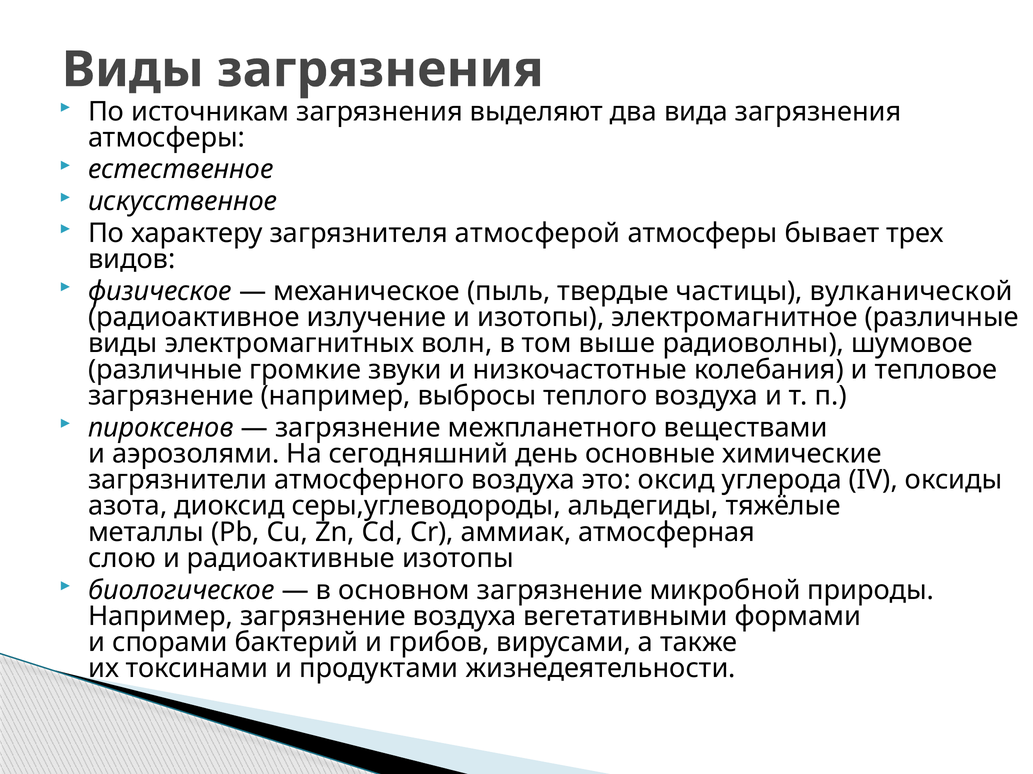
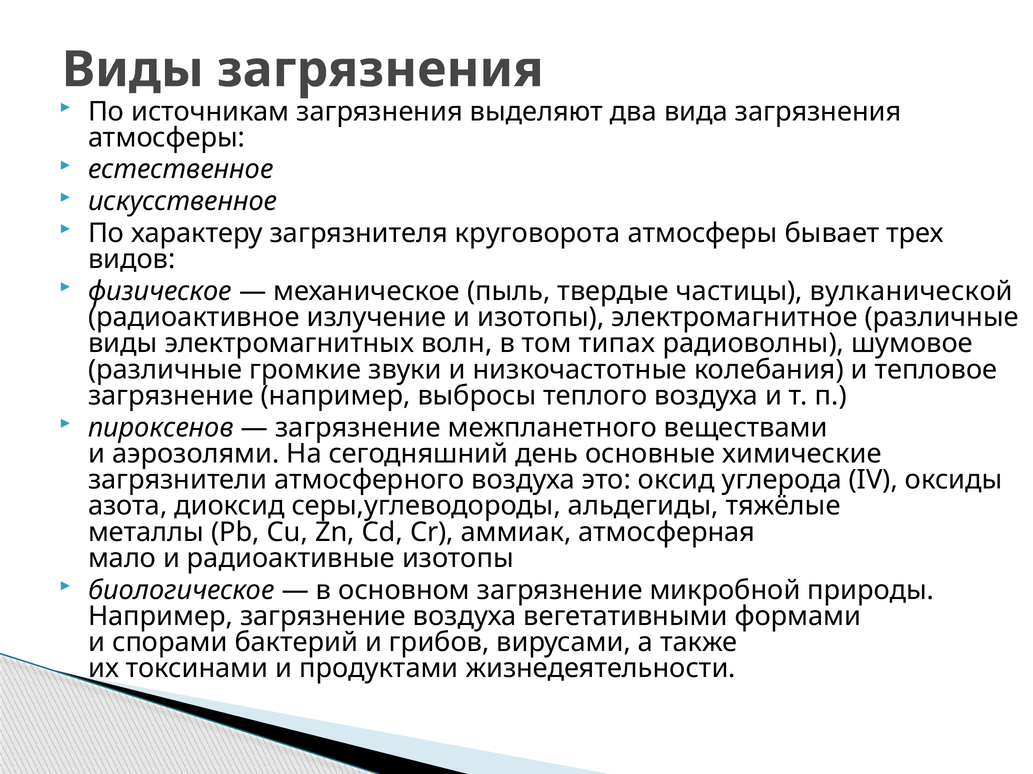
атмосферой: атмосферой -> круговорота (538, 233)
выше: выше -> типах (617, 344)
слою: слою -> мало (122, 559)
